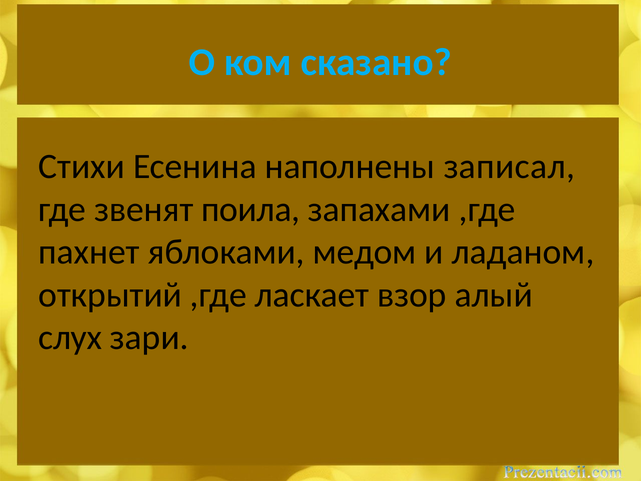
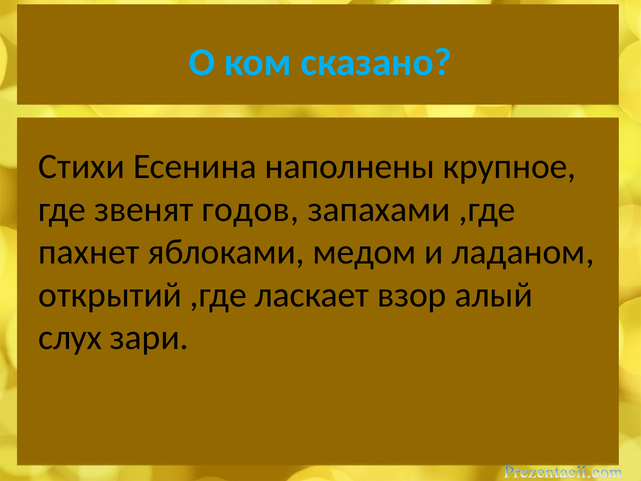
записал: записал -> крупное (510, 166)
поила: поила -> годов (250, 209)
